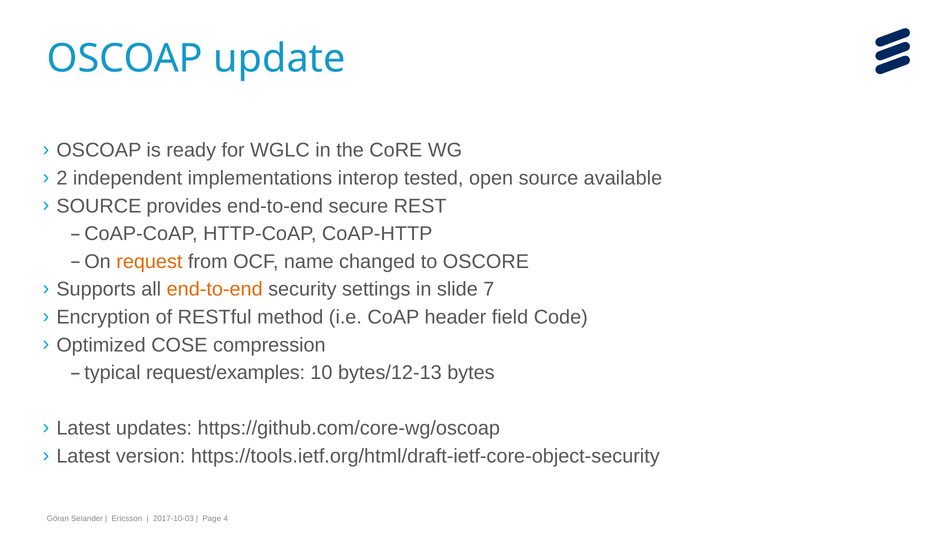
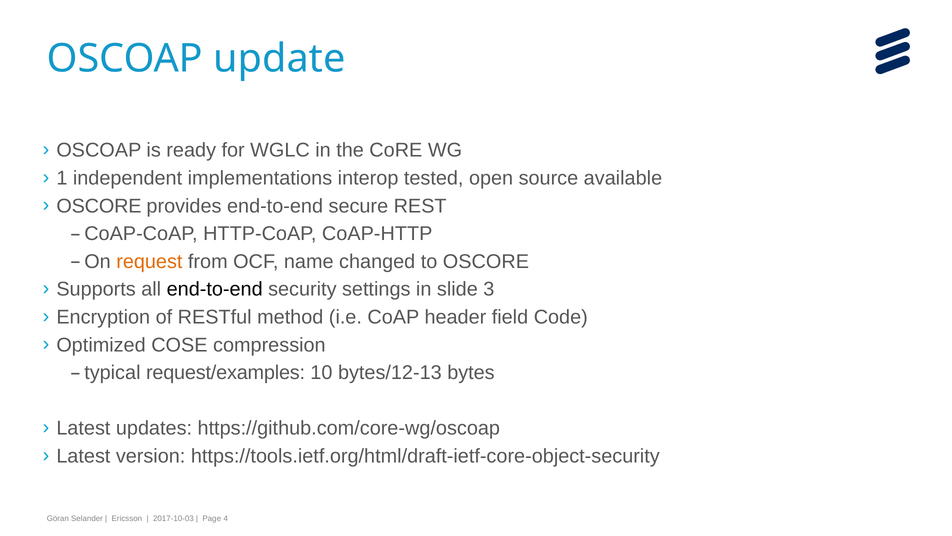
2: 2 -> 1 (62, 178)
SOURCE: SOURCE -> OSCORE (99, 206)
end-to-end colour: orange -> black (215, 289)
7: 7 -> 3 (489, 289)
